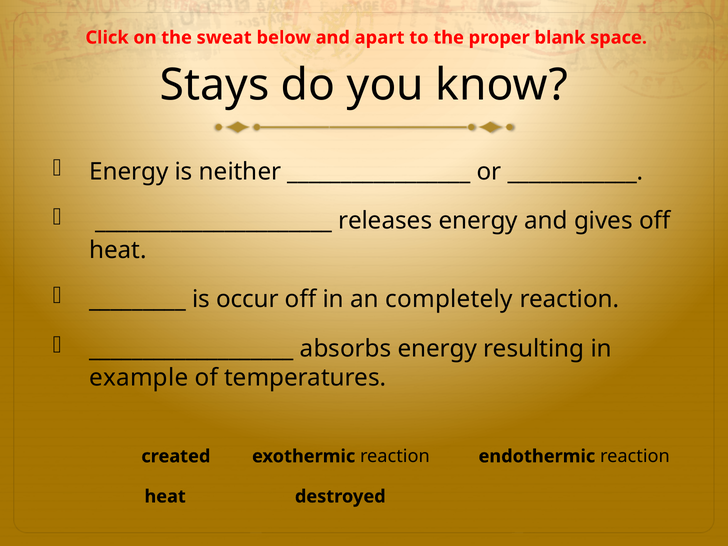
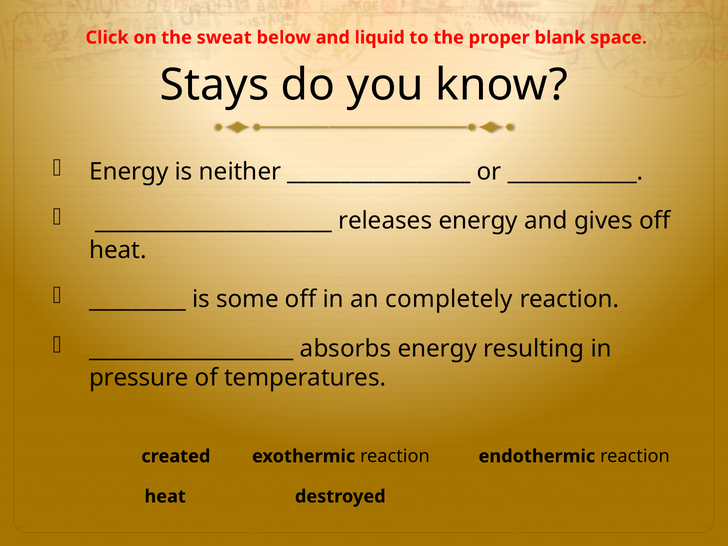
apart: apart -> liquid (380, 38)
occur: occur -> some (248, 299)
example: example -> pressure (139, 378)
